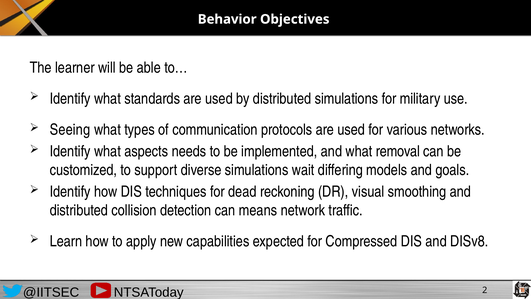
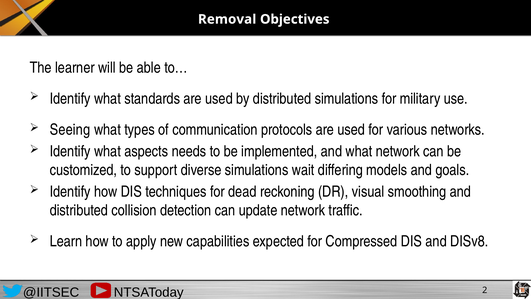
Behavior: Behavior -> Removal (227, 19)
what removal: removal -> network (398, 151)
means: means -> update (258, 210)
